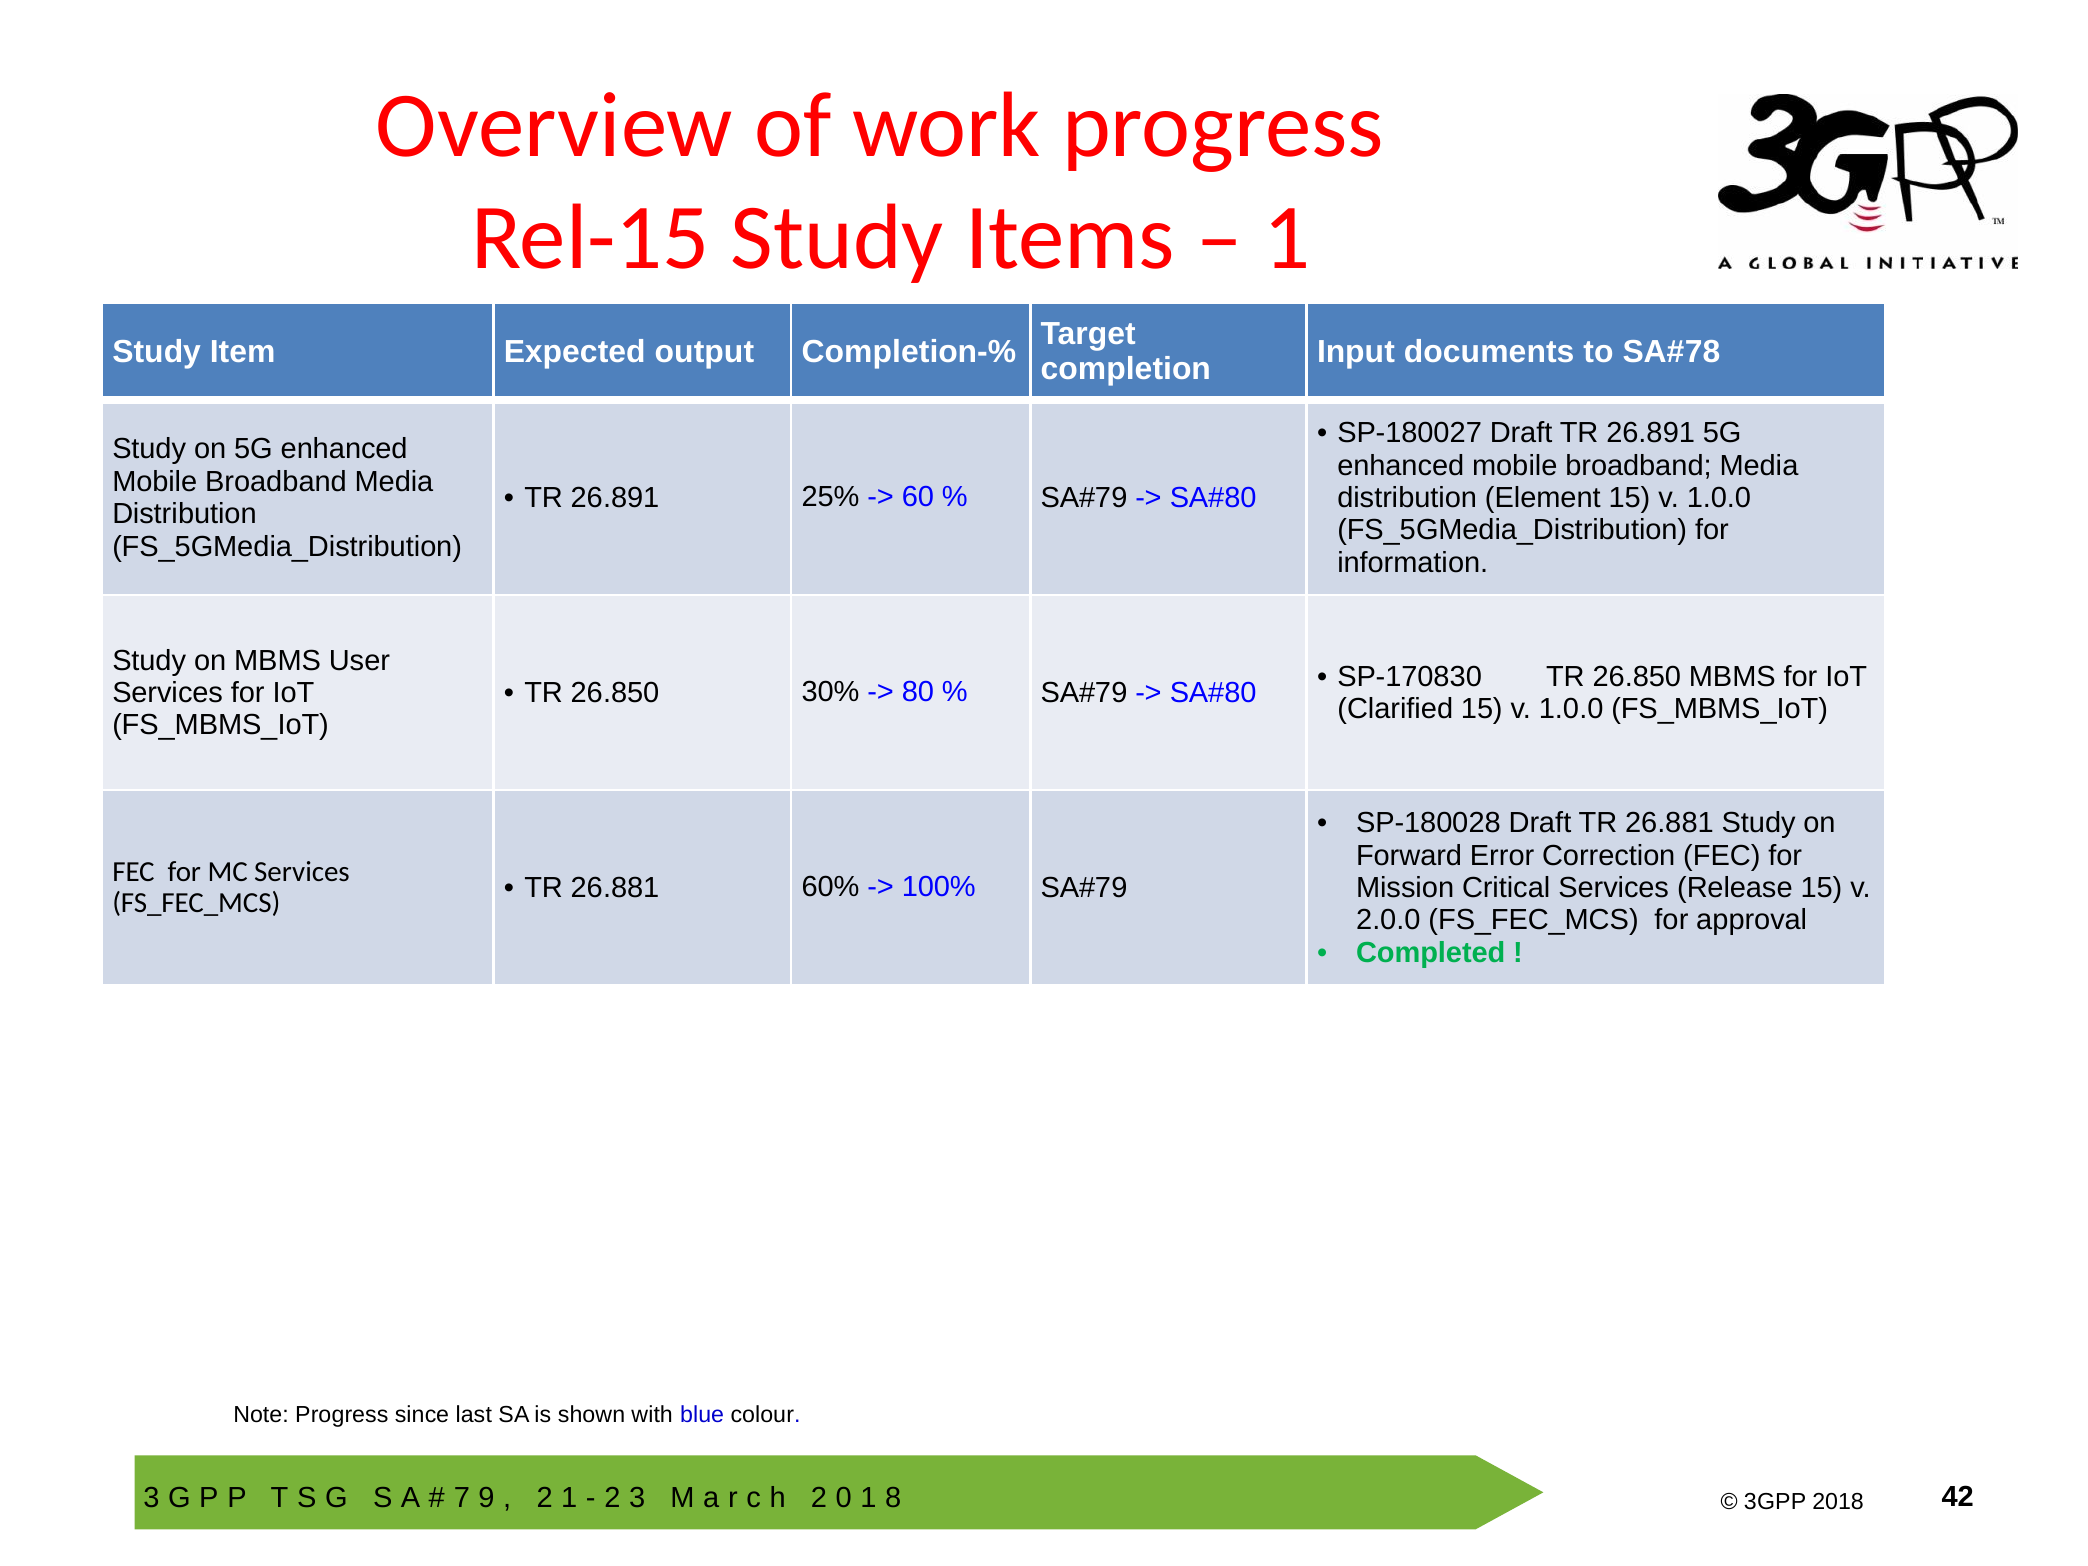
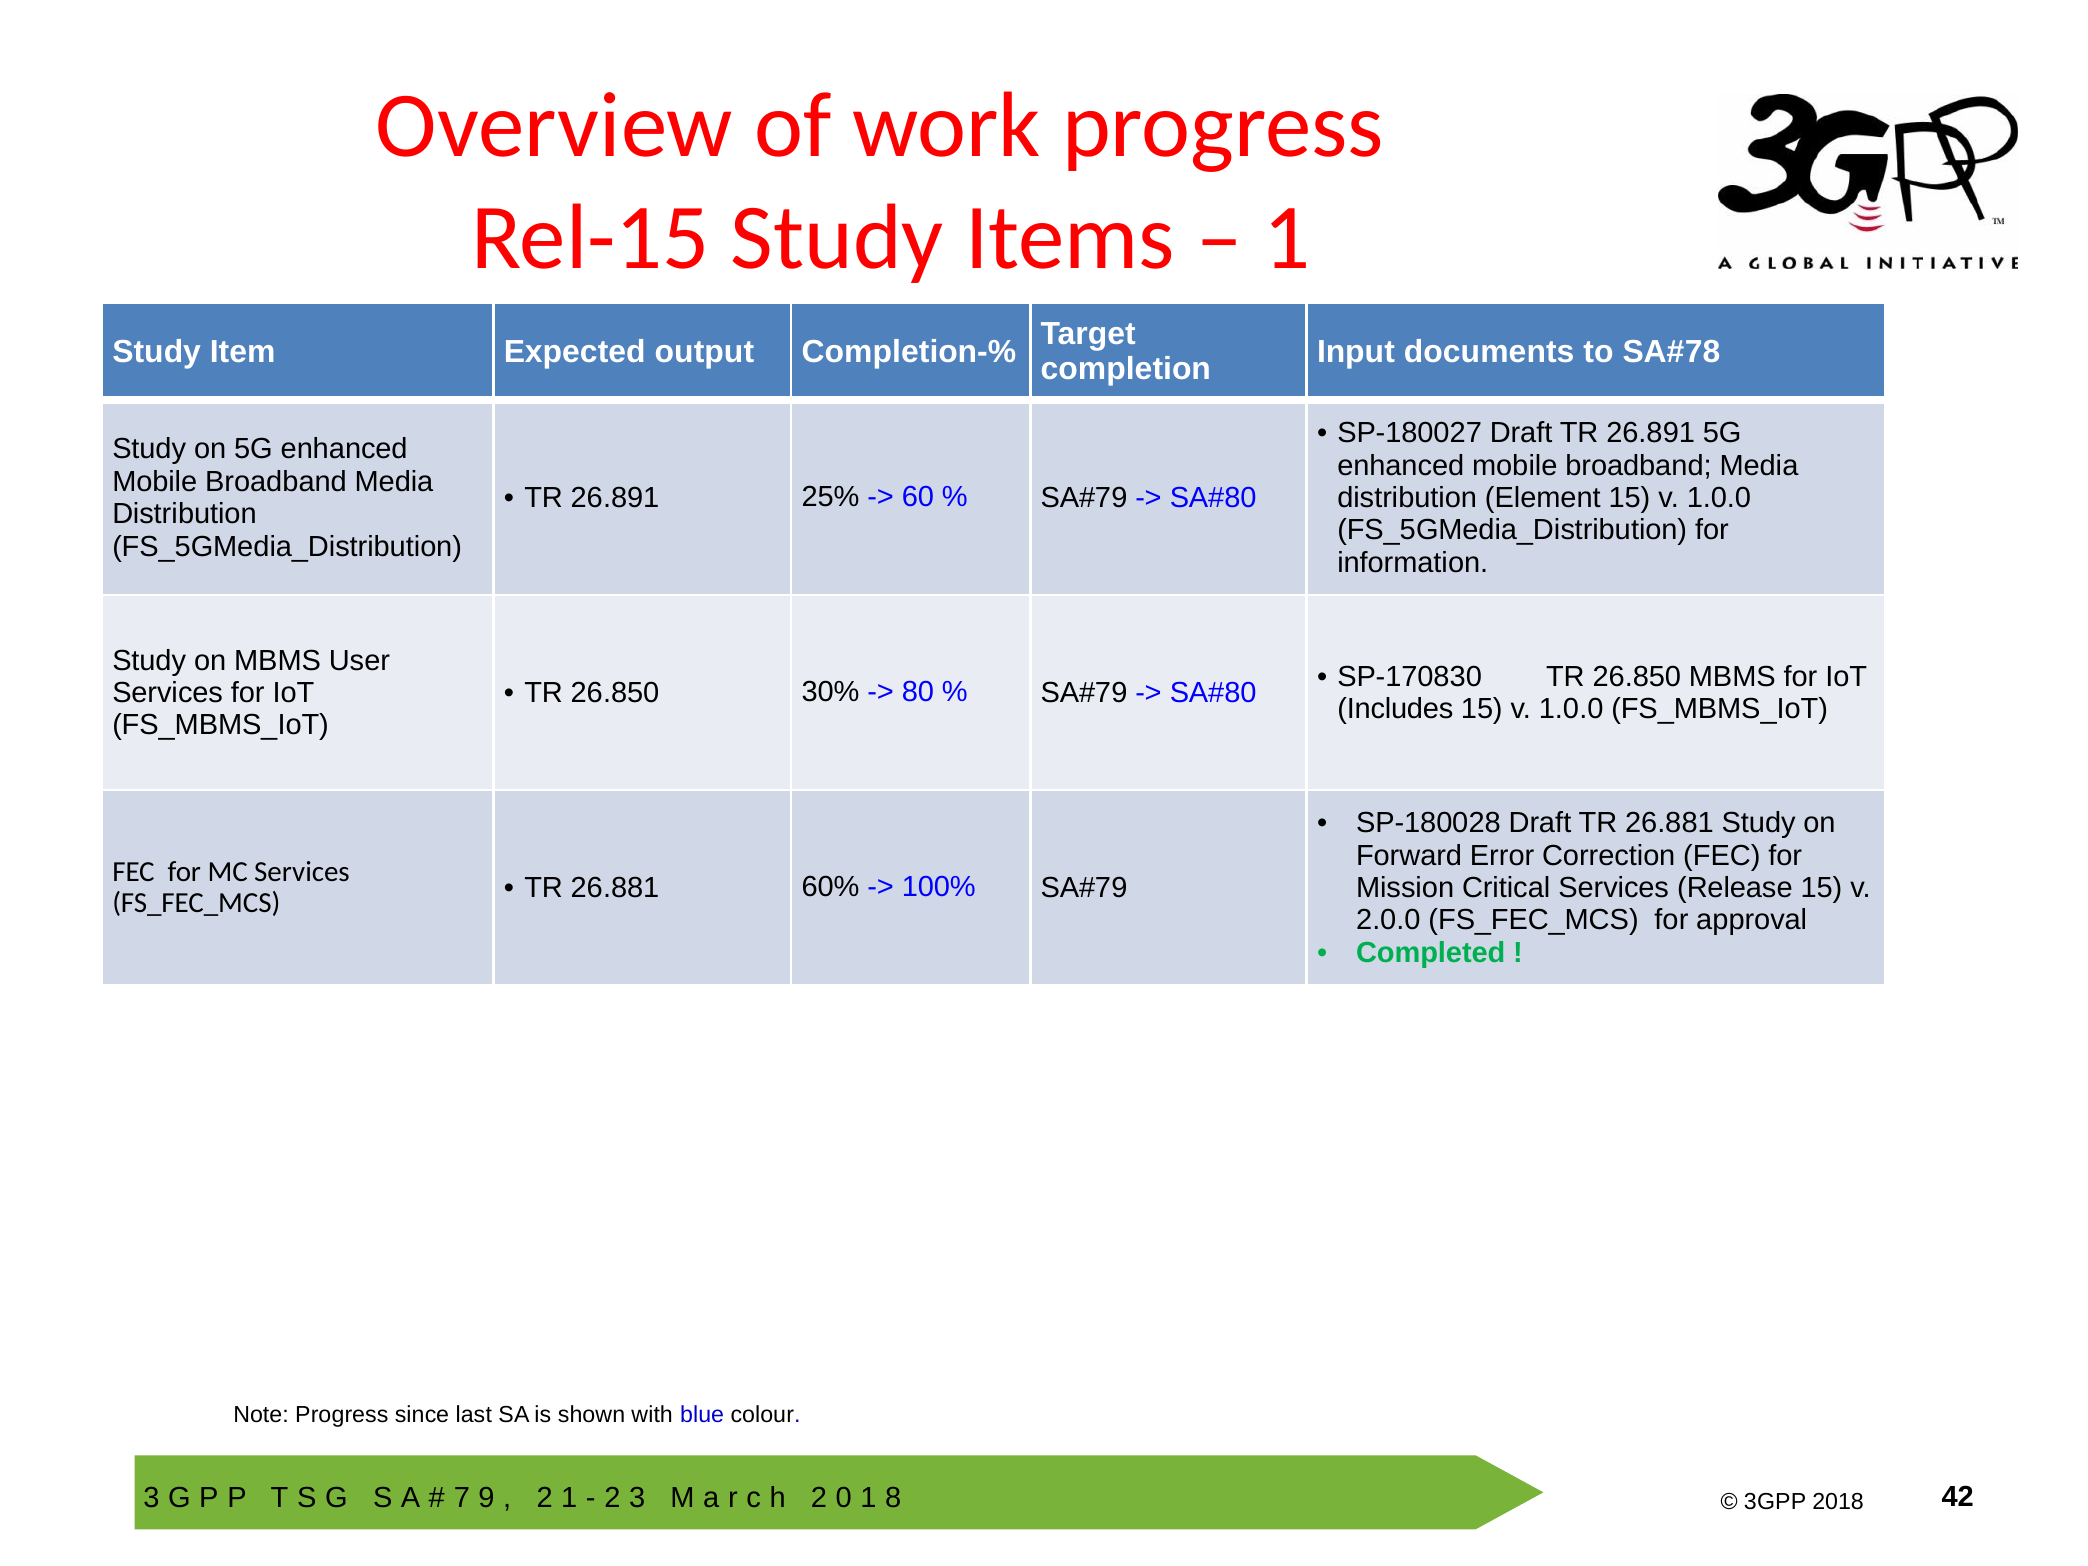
Clarified: Clarified -> Includes (1395, 709)
